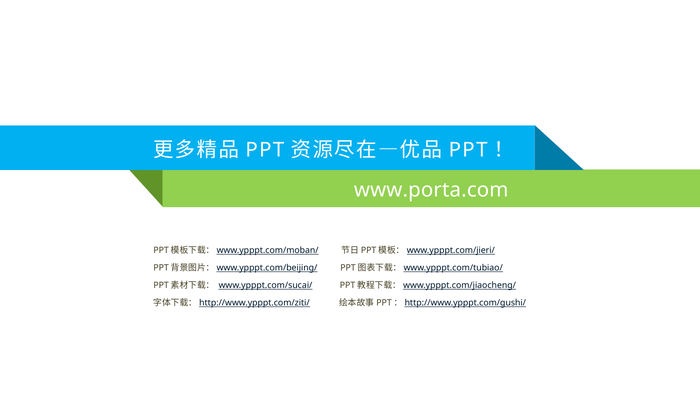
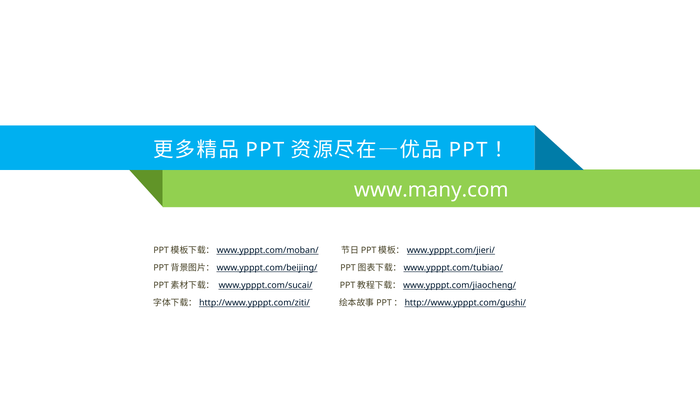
www.porta.com: www.porta.com -> www.many.com (431, 190)
